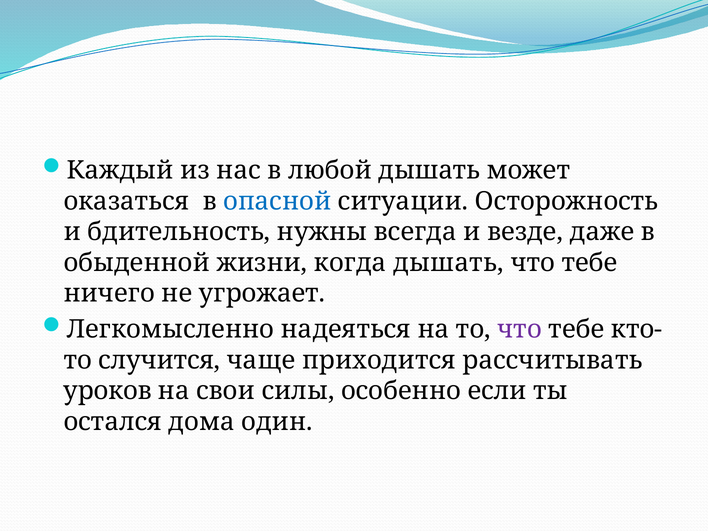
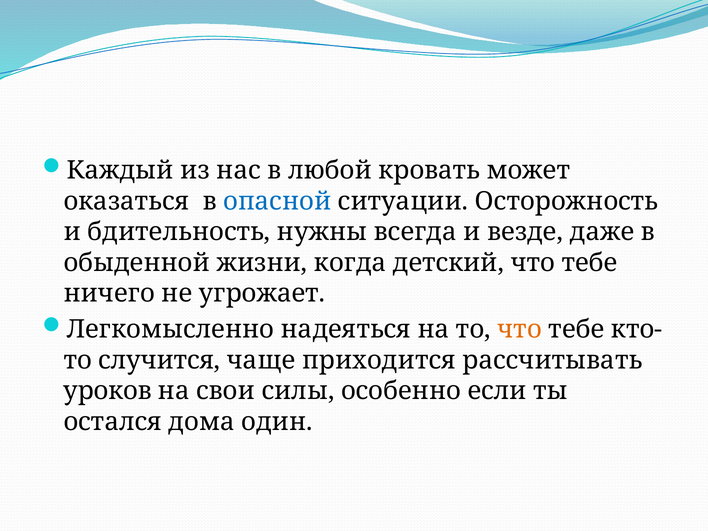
любой дышать: дышать -> кровать (429, 171)
когда дышать: дышать -> детский (449, 263)
что colour: purple -> orange (520, 329)
